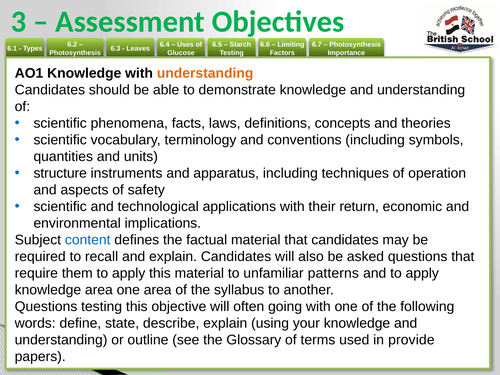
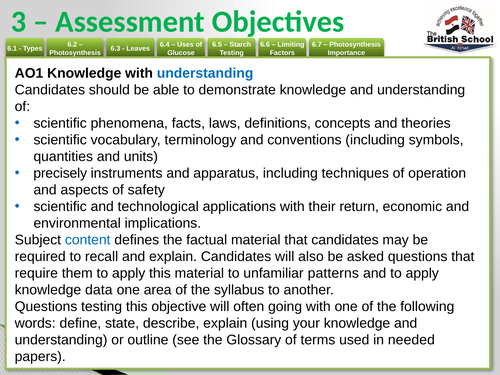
understanding colour: orange -> blue (205, 73)
structure: structure -> precisely (60, 173)
knowledge area: area -> data (99, 290)
provide: provide -> needed (411, 340)
